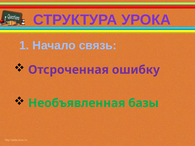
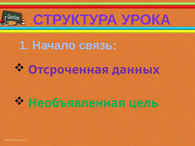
ошибку: ошибку -> данных (136, 70)
базы: базы -> цель (143, 103)
